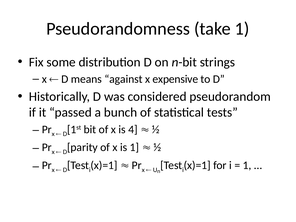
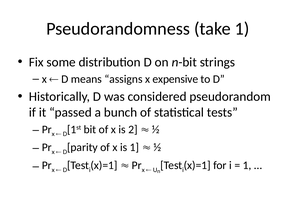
against: against -> assigns (124, 79)
4: 4 -> 2 (133, 129)
